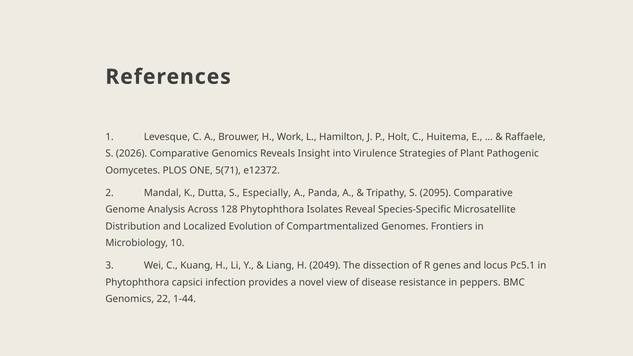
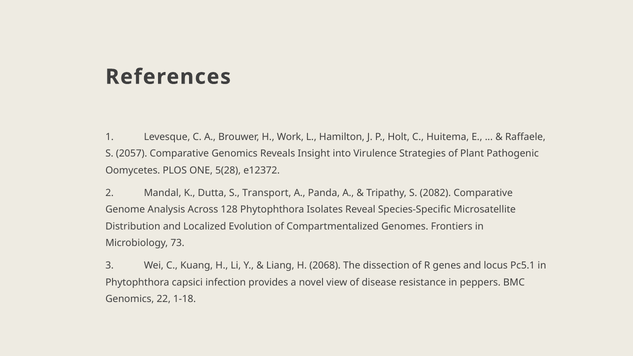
2026: 2026 -> 2057 (132, 154)
5(71: 5(71 -> 5(28 (228, 170)
Especially: Especially -> Transport (267, 193)
2095: 2095 -> 2082 (435, 193)
10: 10 -> 73 (178, 243)
2049: 2049 -> 2068 (325, 266)
1-44: 1-44 -> 1-18 (185, 299)
